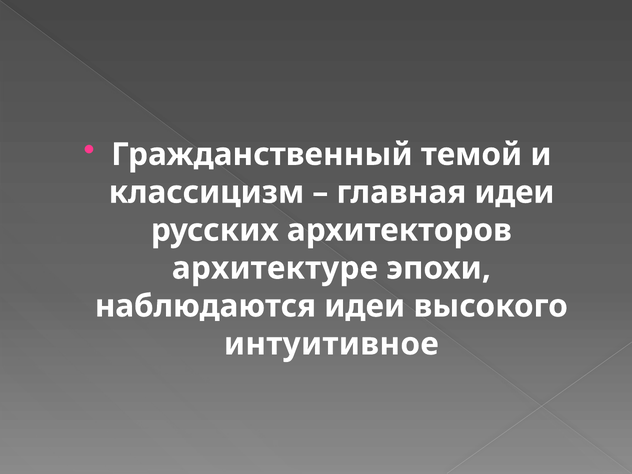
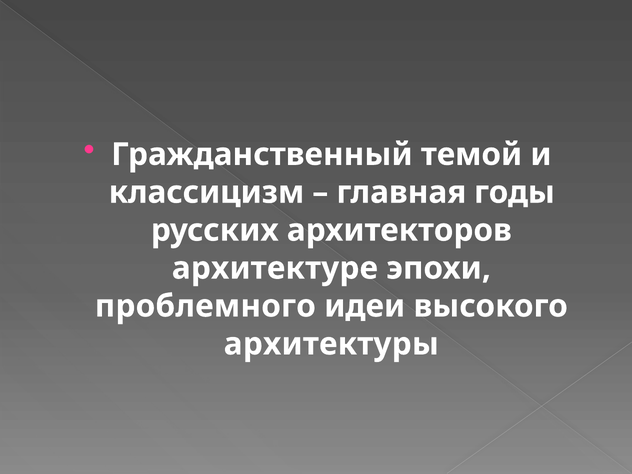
главная идеи: идеи -> годы (514, 192)
наблюдаются: наблюдаются -> проблемного (205, 306)
интуитивное: интуитивное -> архитектуры (331, 344)
